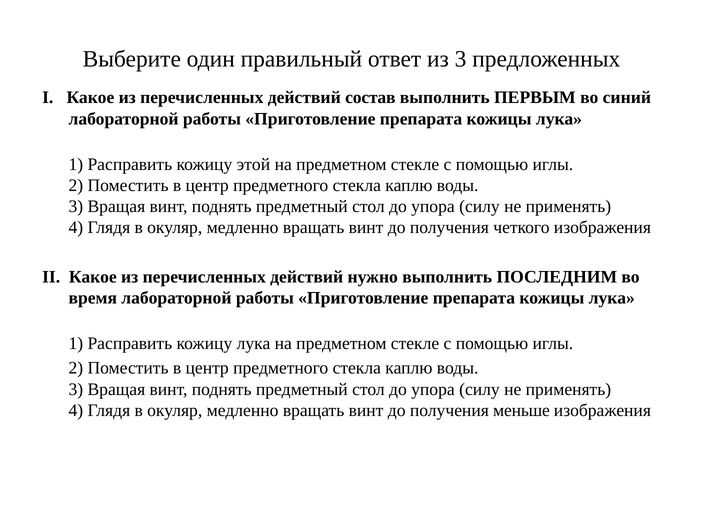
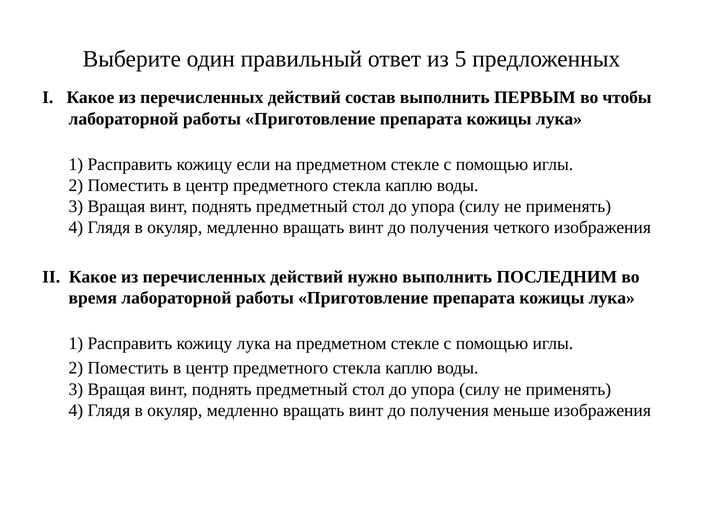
из 3: 3 -> 5 (461, 59)
синий: синий -> чтобы (627, 98)
этой: этой -> если (253, 164)
